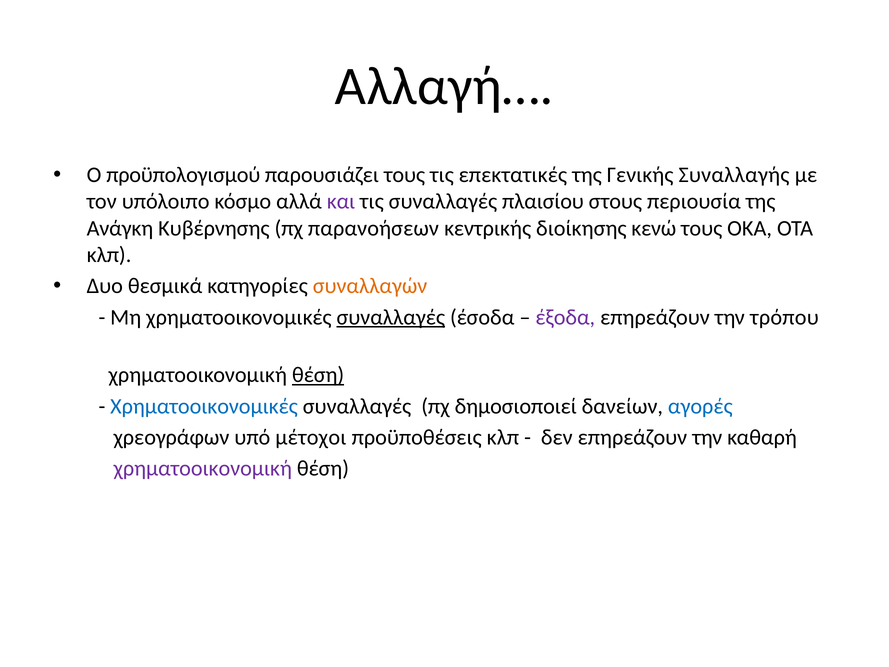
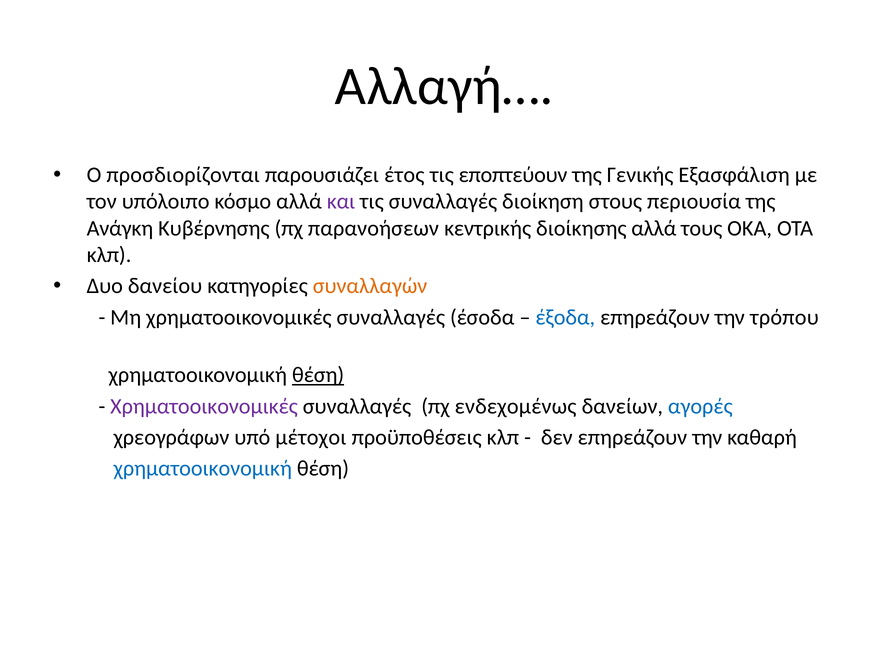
προϋπολογισμού: προϋπολογισμού -> προσδιορίζονται (183, 175)
παρουσιάζει τους: τους -> έτος (404, 175)
επεκτατικές: επεκτατικές -> εποπτεύουν (513, 175)
Συναλλαγής: Συναλλαγής -> Εξασφάλιση (734, 175)
πλαισίου: πλαισίου -> διοίκηση (543, 202)
διοίκησης κενώ: κενώ -> αλλά (654, 228)
θεσμικά: θεσμικά -> δανείου (165, 286)
συναλλαγές underline: present -> none (391, 317)
έξοδα colour: purple -> blue (565, 317)
Χρηματοοικονομικές colour: blue -> purple (204, 406)
δημοσιοποιεί: δημοσιοποιεί -> ενδεχομένως (516, 406)
χρηματοοικονομική colour: purple -> blue (203, 468)
